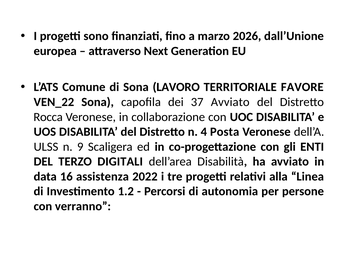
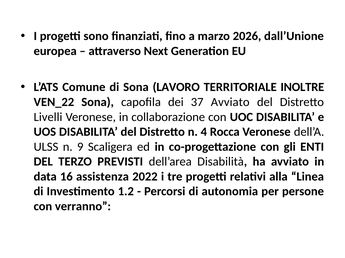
FAVORE: FAVORE -> INOLTRE (302, 87)
Rocca: Rocca -> Livelli (48, 117)
Posta: Posta -> Rocca (225, 132)
DIGITALI: DIGITALI -> PREVISTI (120, 162)
